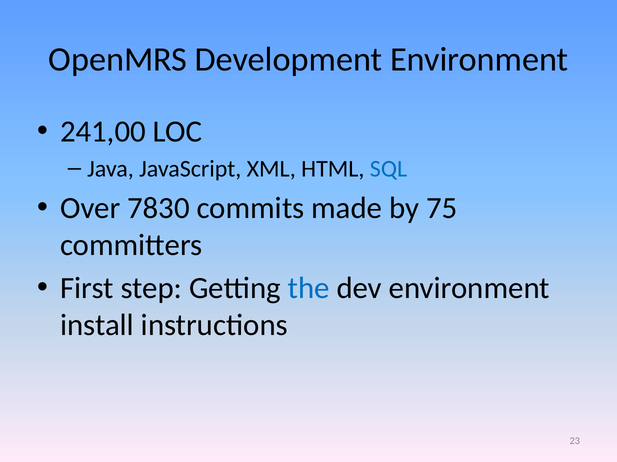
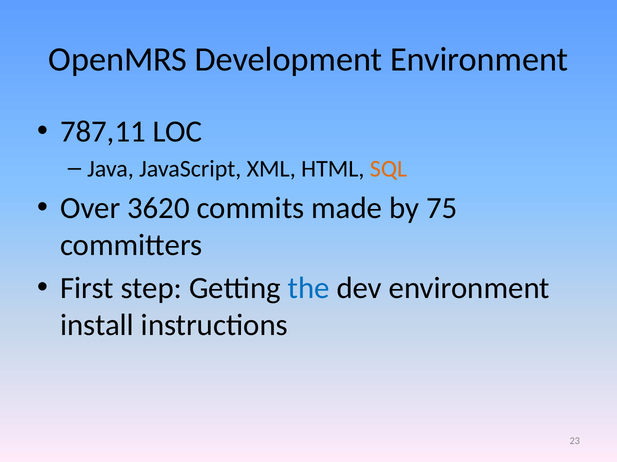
241,00: 241,00 -> 787,11 (103, 132)
SQL colour: blue -> orange (388, 169)
7830: 7830 -> 3620 (158, 209)
